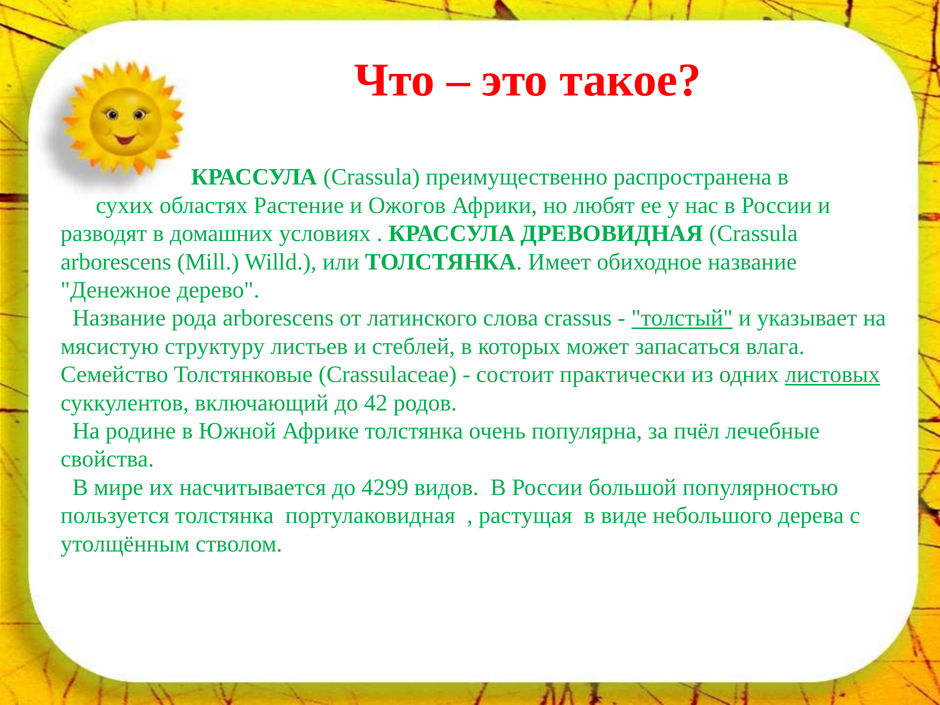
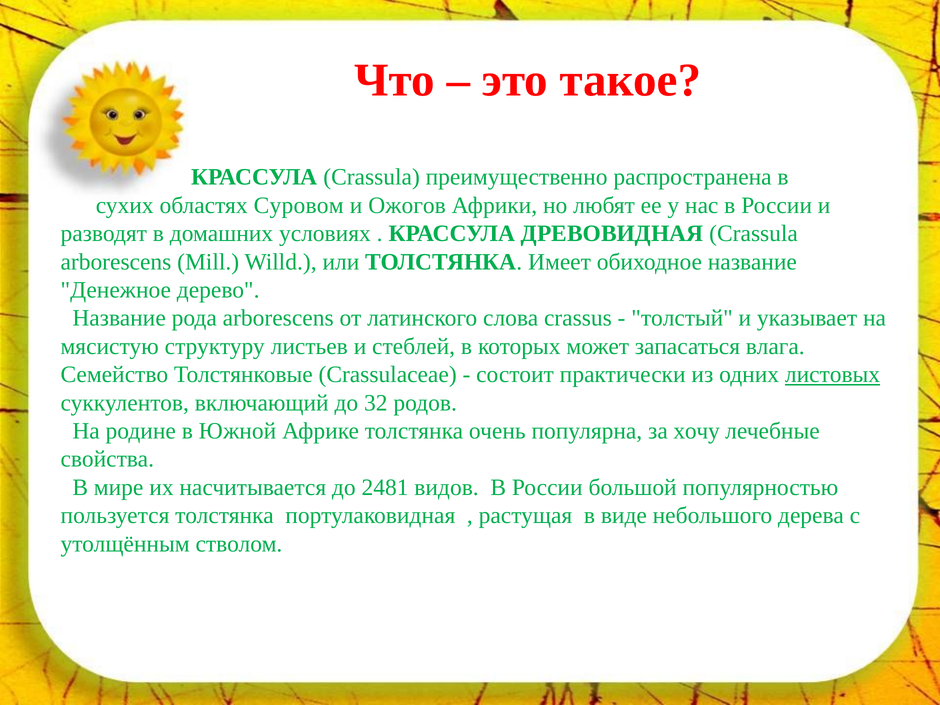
Растение: Растение -> Суровом (299, 205)
толстый underline: present -> none (682, 318)
42: 42 -> 32 (376, 403)
пчёл: пчёл -> хочу (697, 431)
4299: 4299 -> 2481 (385, 487)
